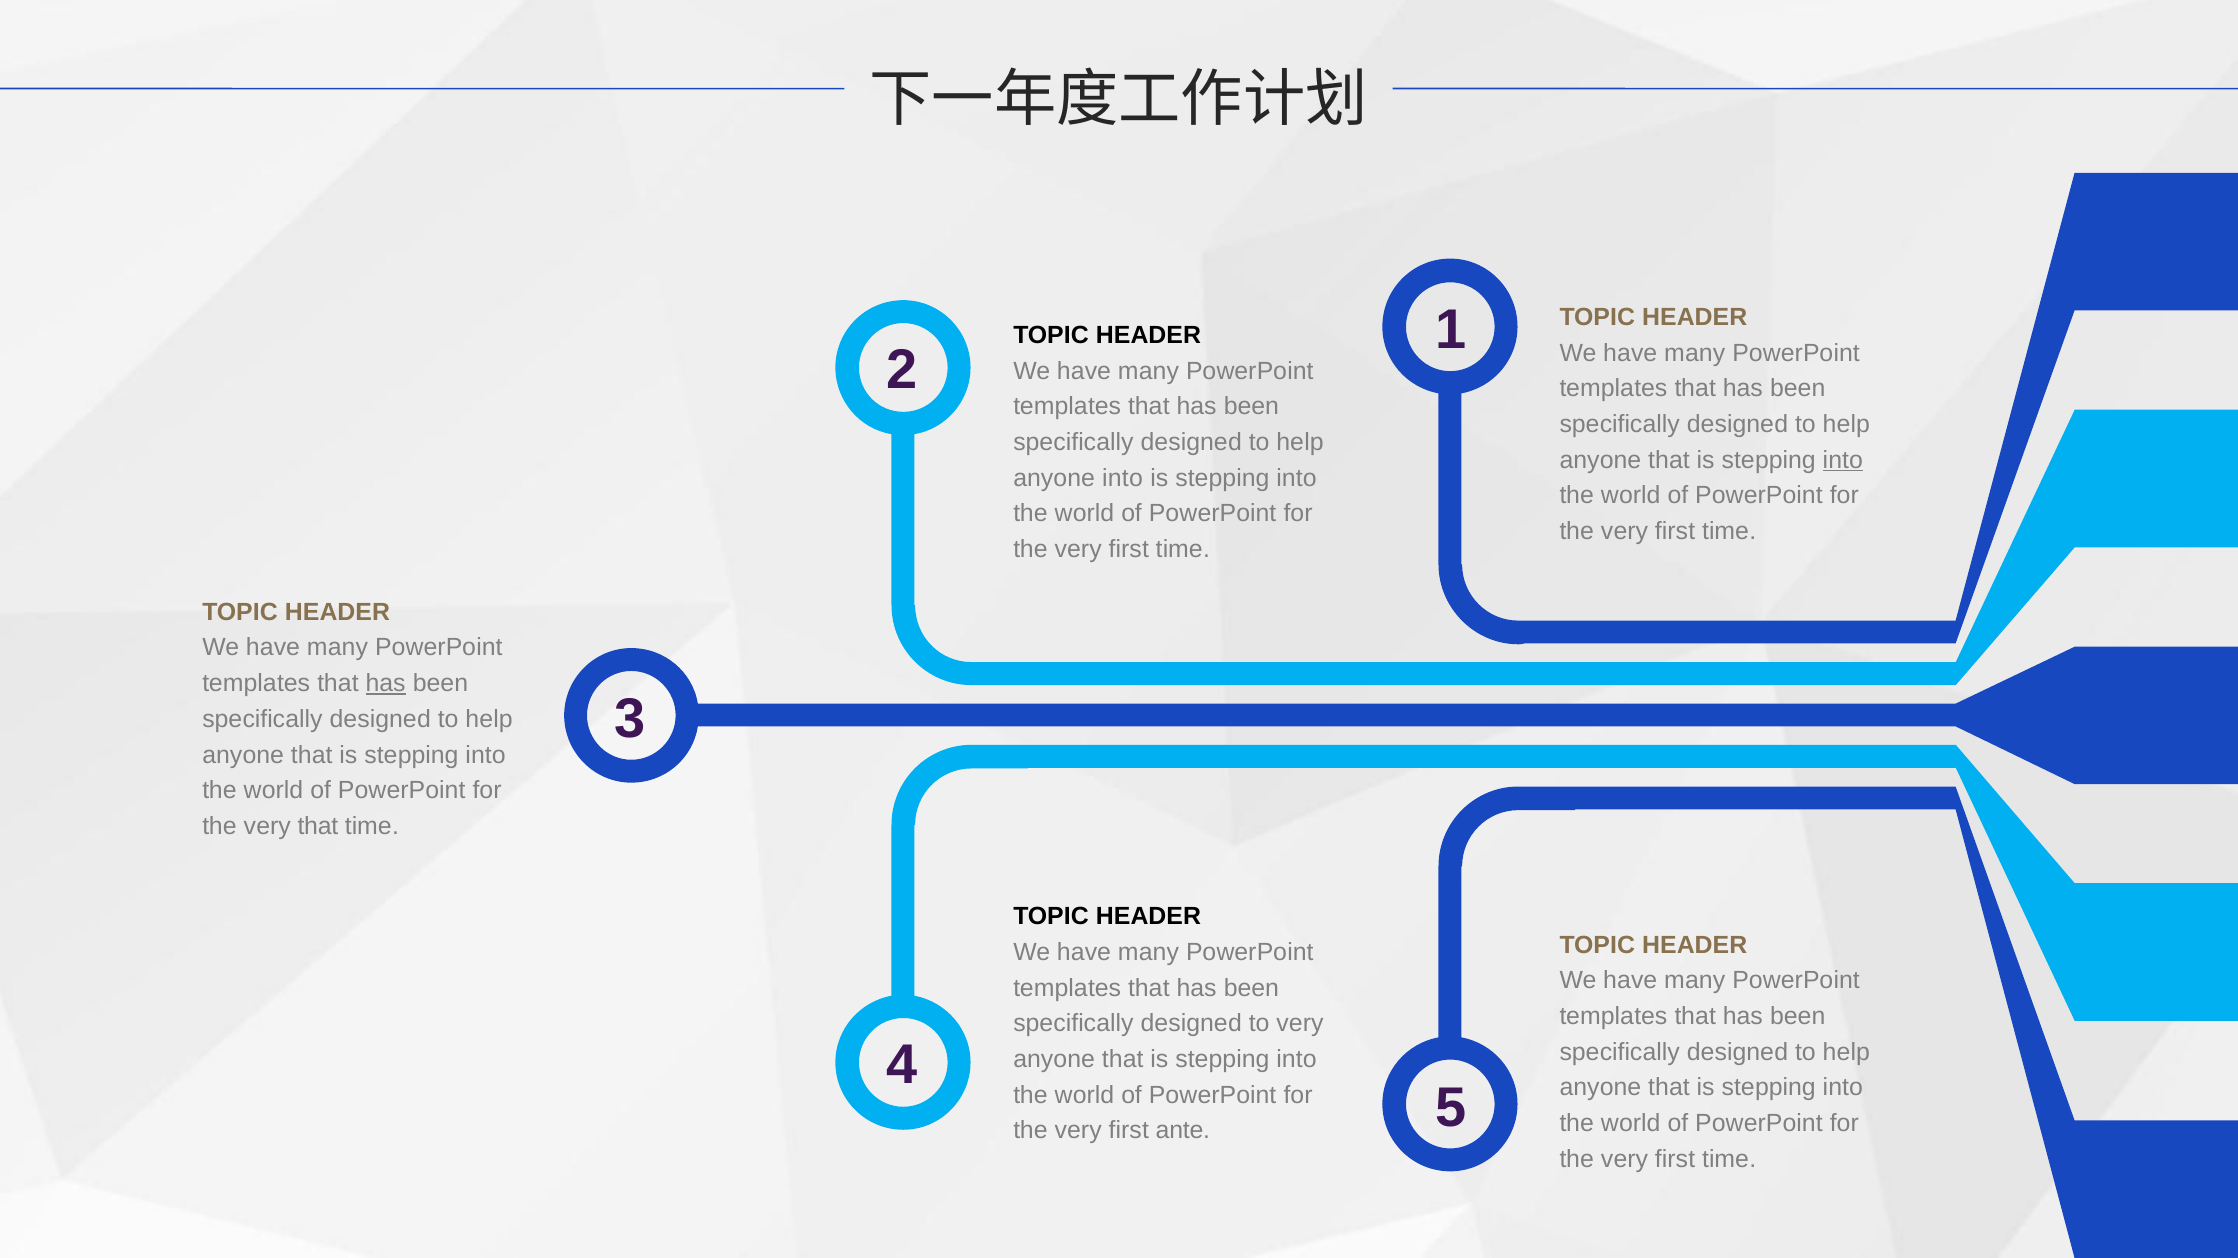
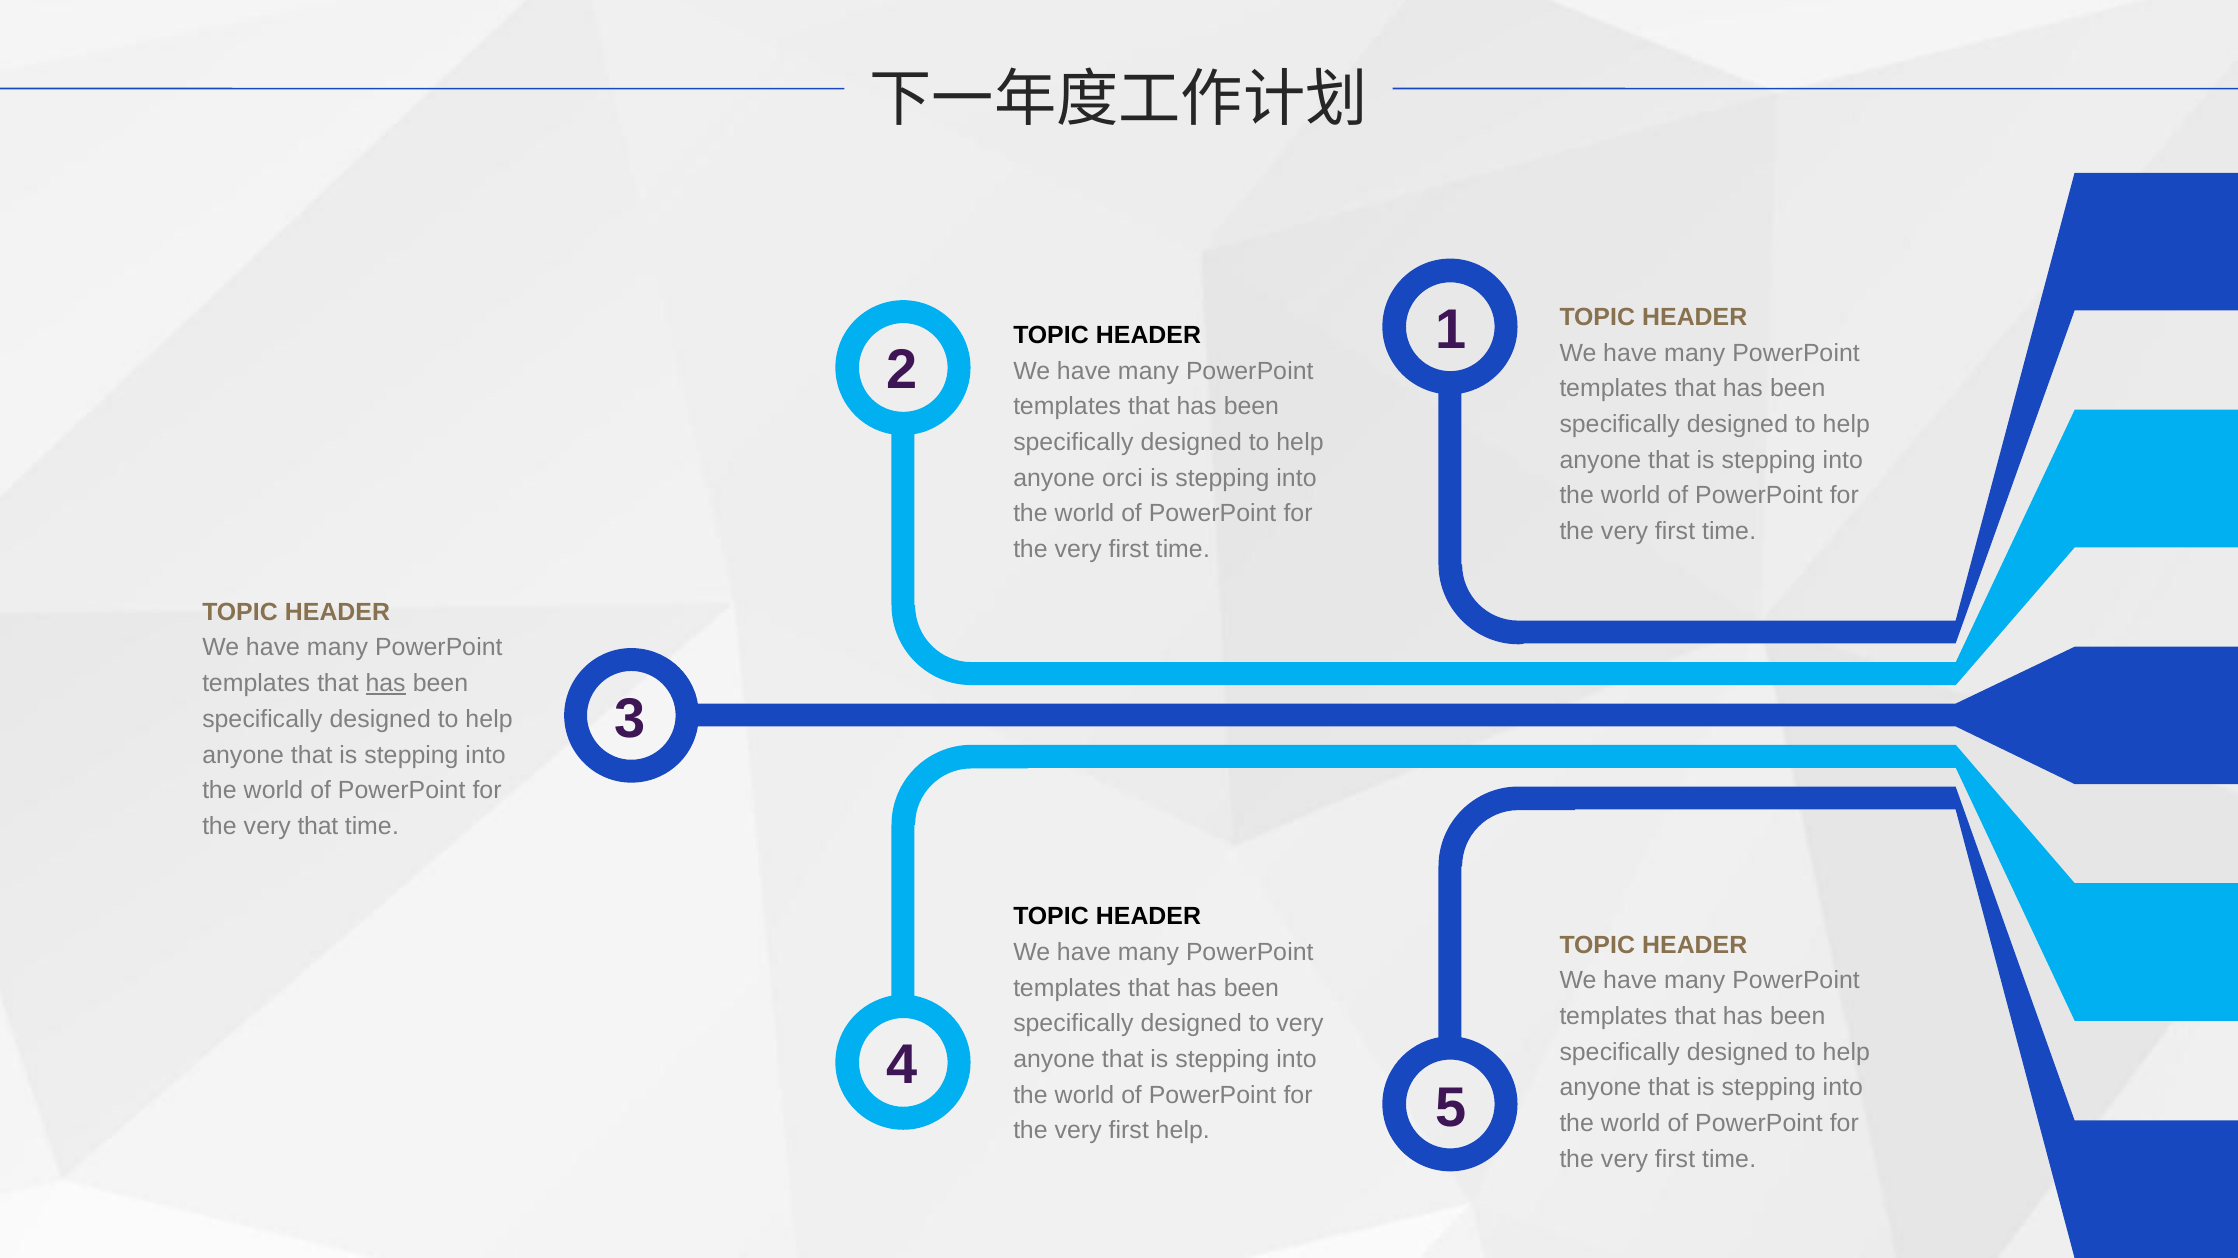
into underline: present -> none (1843, 460)
anyone into: into -> orci (1123, 478)
first ante: ante -> help (1183, 1131)
